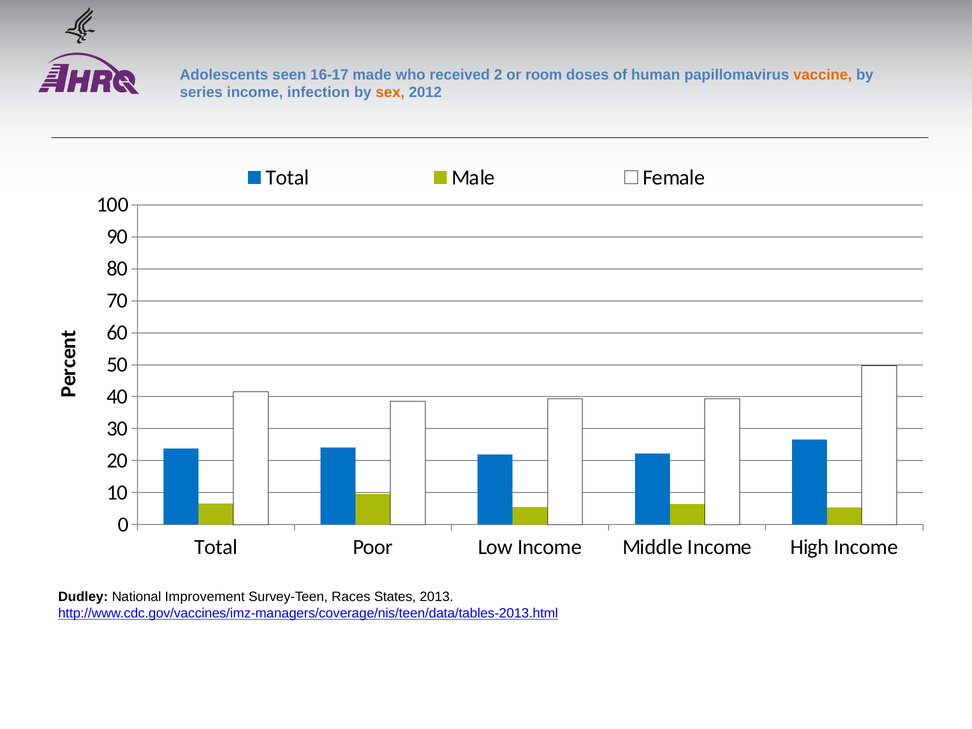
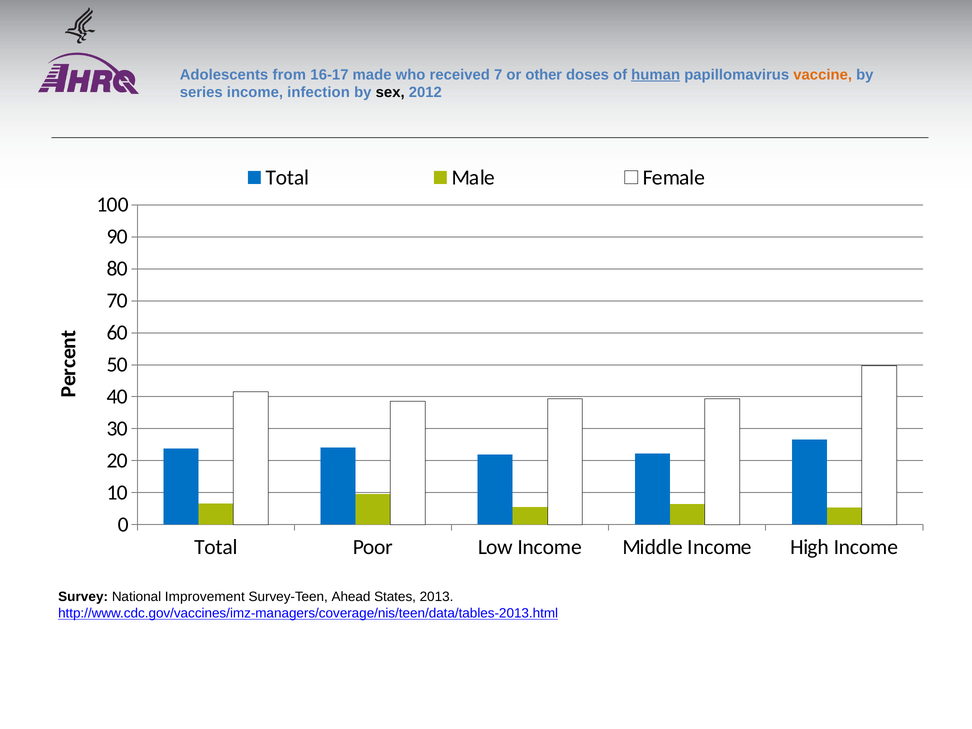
seen: seen -> from (289, 75)
2: 2 -> 7 (498, 75)
room: room -> other (544, 75)
human underline: none -> present (656, 75)
sex colour: orange -> black (390, 93)
Dudley: Dudley -> Survey (83, 597)
Races: Races -> Ahead (351, 597)
